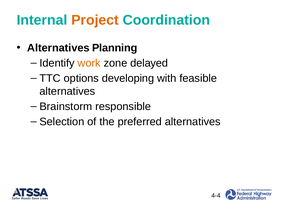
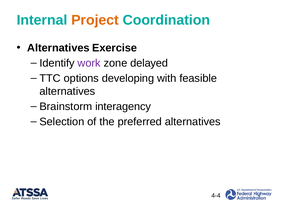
Planning: Planning -> Exercise (115, 48)
work colour: orange -> purple (89, 63)
responsible: responsible -> interagency (123, 107)
